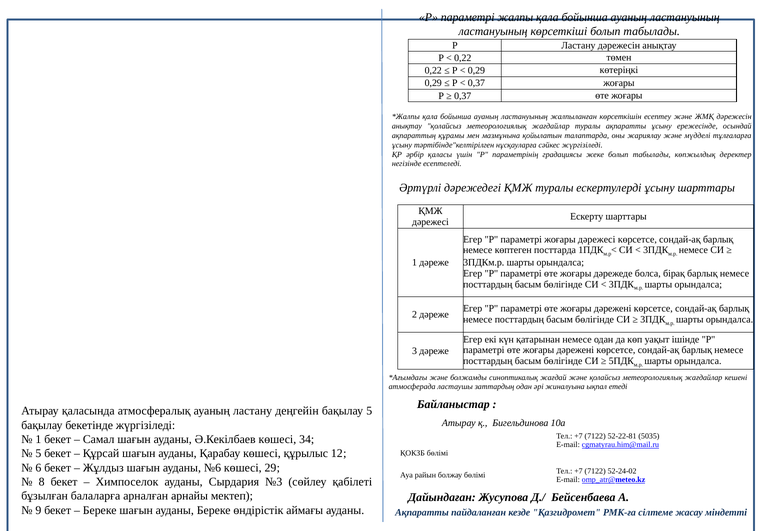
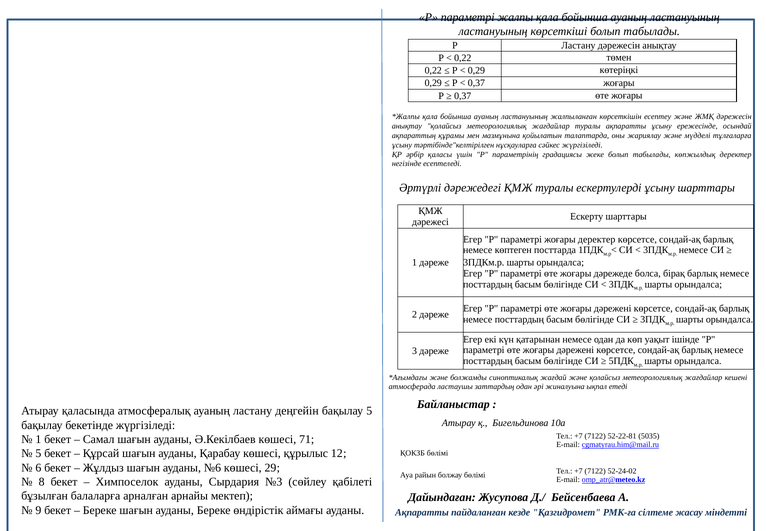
жоғары дәрежесі: дәрежесі -> деректер (597, 239)
34: 34 -> 71 (307, 439)
